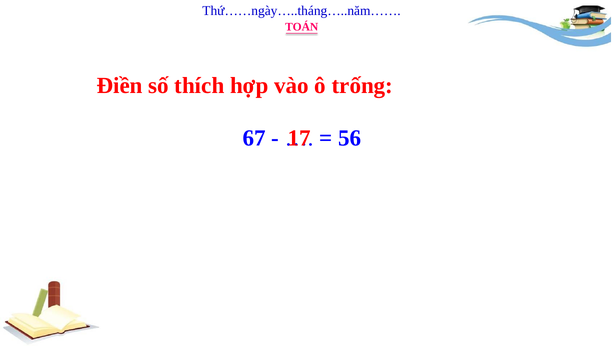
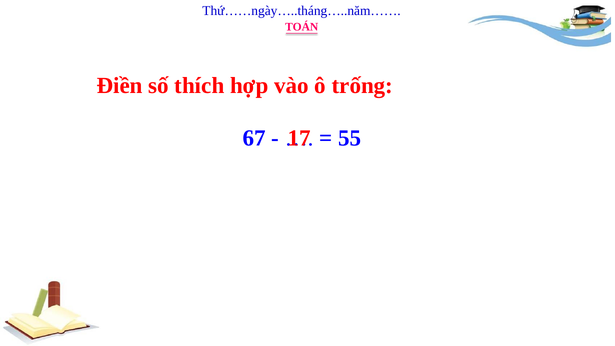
56: 56 -> 55 (350, 138)
